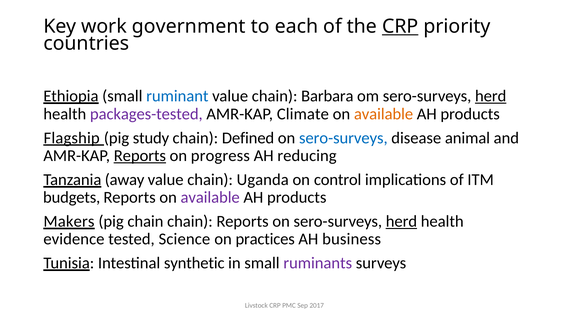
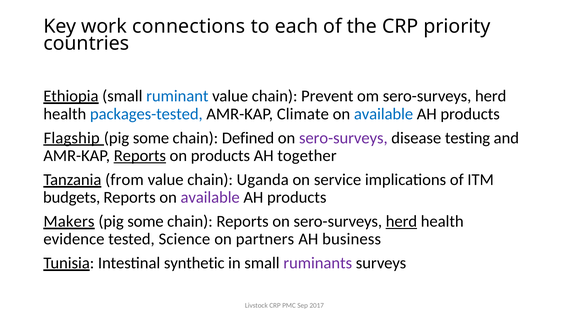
government: government -> connections (189, 26)
CRP underline: present -> none (400, 26)
Barbara: Barbara -> Prevent (327, 96)
herd underline: present -> none (491, 96)
packages-tested colour: purple -> blue (146, 114)
available colour: orange -> blue (384, 114)
study: study -> some (151, 138)
sero-surveys colour: blue -> purple (343, 138)
animal: animal -> testing (468, 138)
on progress: progress -> products (220, 156)
reducing: reducing -> together (307, 156)
away: away -> from (124, 180)
control: control -> service (338, 180)
chain: chain -> some (146, 221)
practices: practices -> partners (265, 239)
